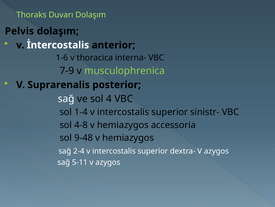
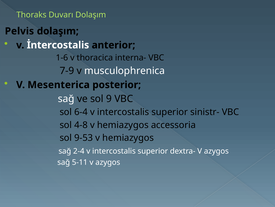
musculophrenica colour: light green -> white (125, 71)
Suprarenalis: Suprarenalis -> Mesenterica (59, 85)
4: 4 -> 9 (109, 98)
1-4: 1-4 -> 6-4 (81, 112)
9-48: 9-48 -> 9-53 (84, 137)
